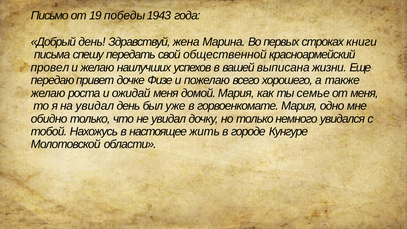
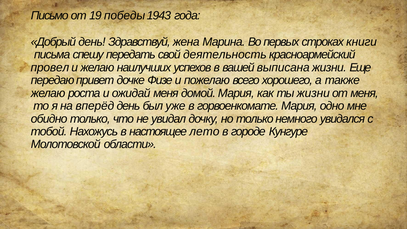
общественной: общественной -> деятельность (225, 55)
ты семье: семье -> жизни (313, 93)
на увидал: увидал -> вперёд (95, 106)
жить: жить -> лето (204, 132)
